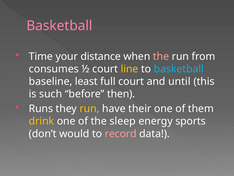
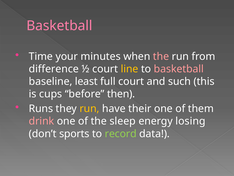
distance: distance -> minutes (101, 56)
consumes: consumes -> difference (54, 69)
basketball colour: light blue -> pink (179, 69)
until: until -> such (179, 81)
such: such -> cups (51, 94)
drink colour: yellow -> pink (41, 121)
sports: sports -> losing (190, 121)
would: would -> sports (74, 133)
record colour: pink -> light green (121, 133)
